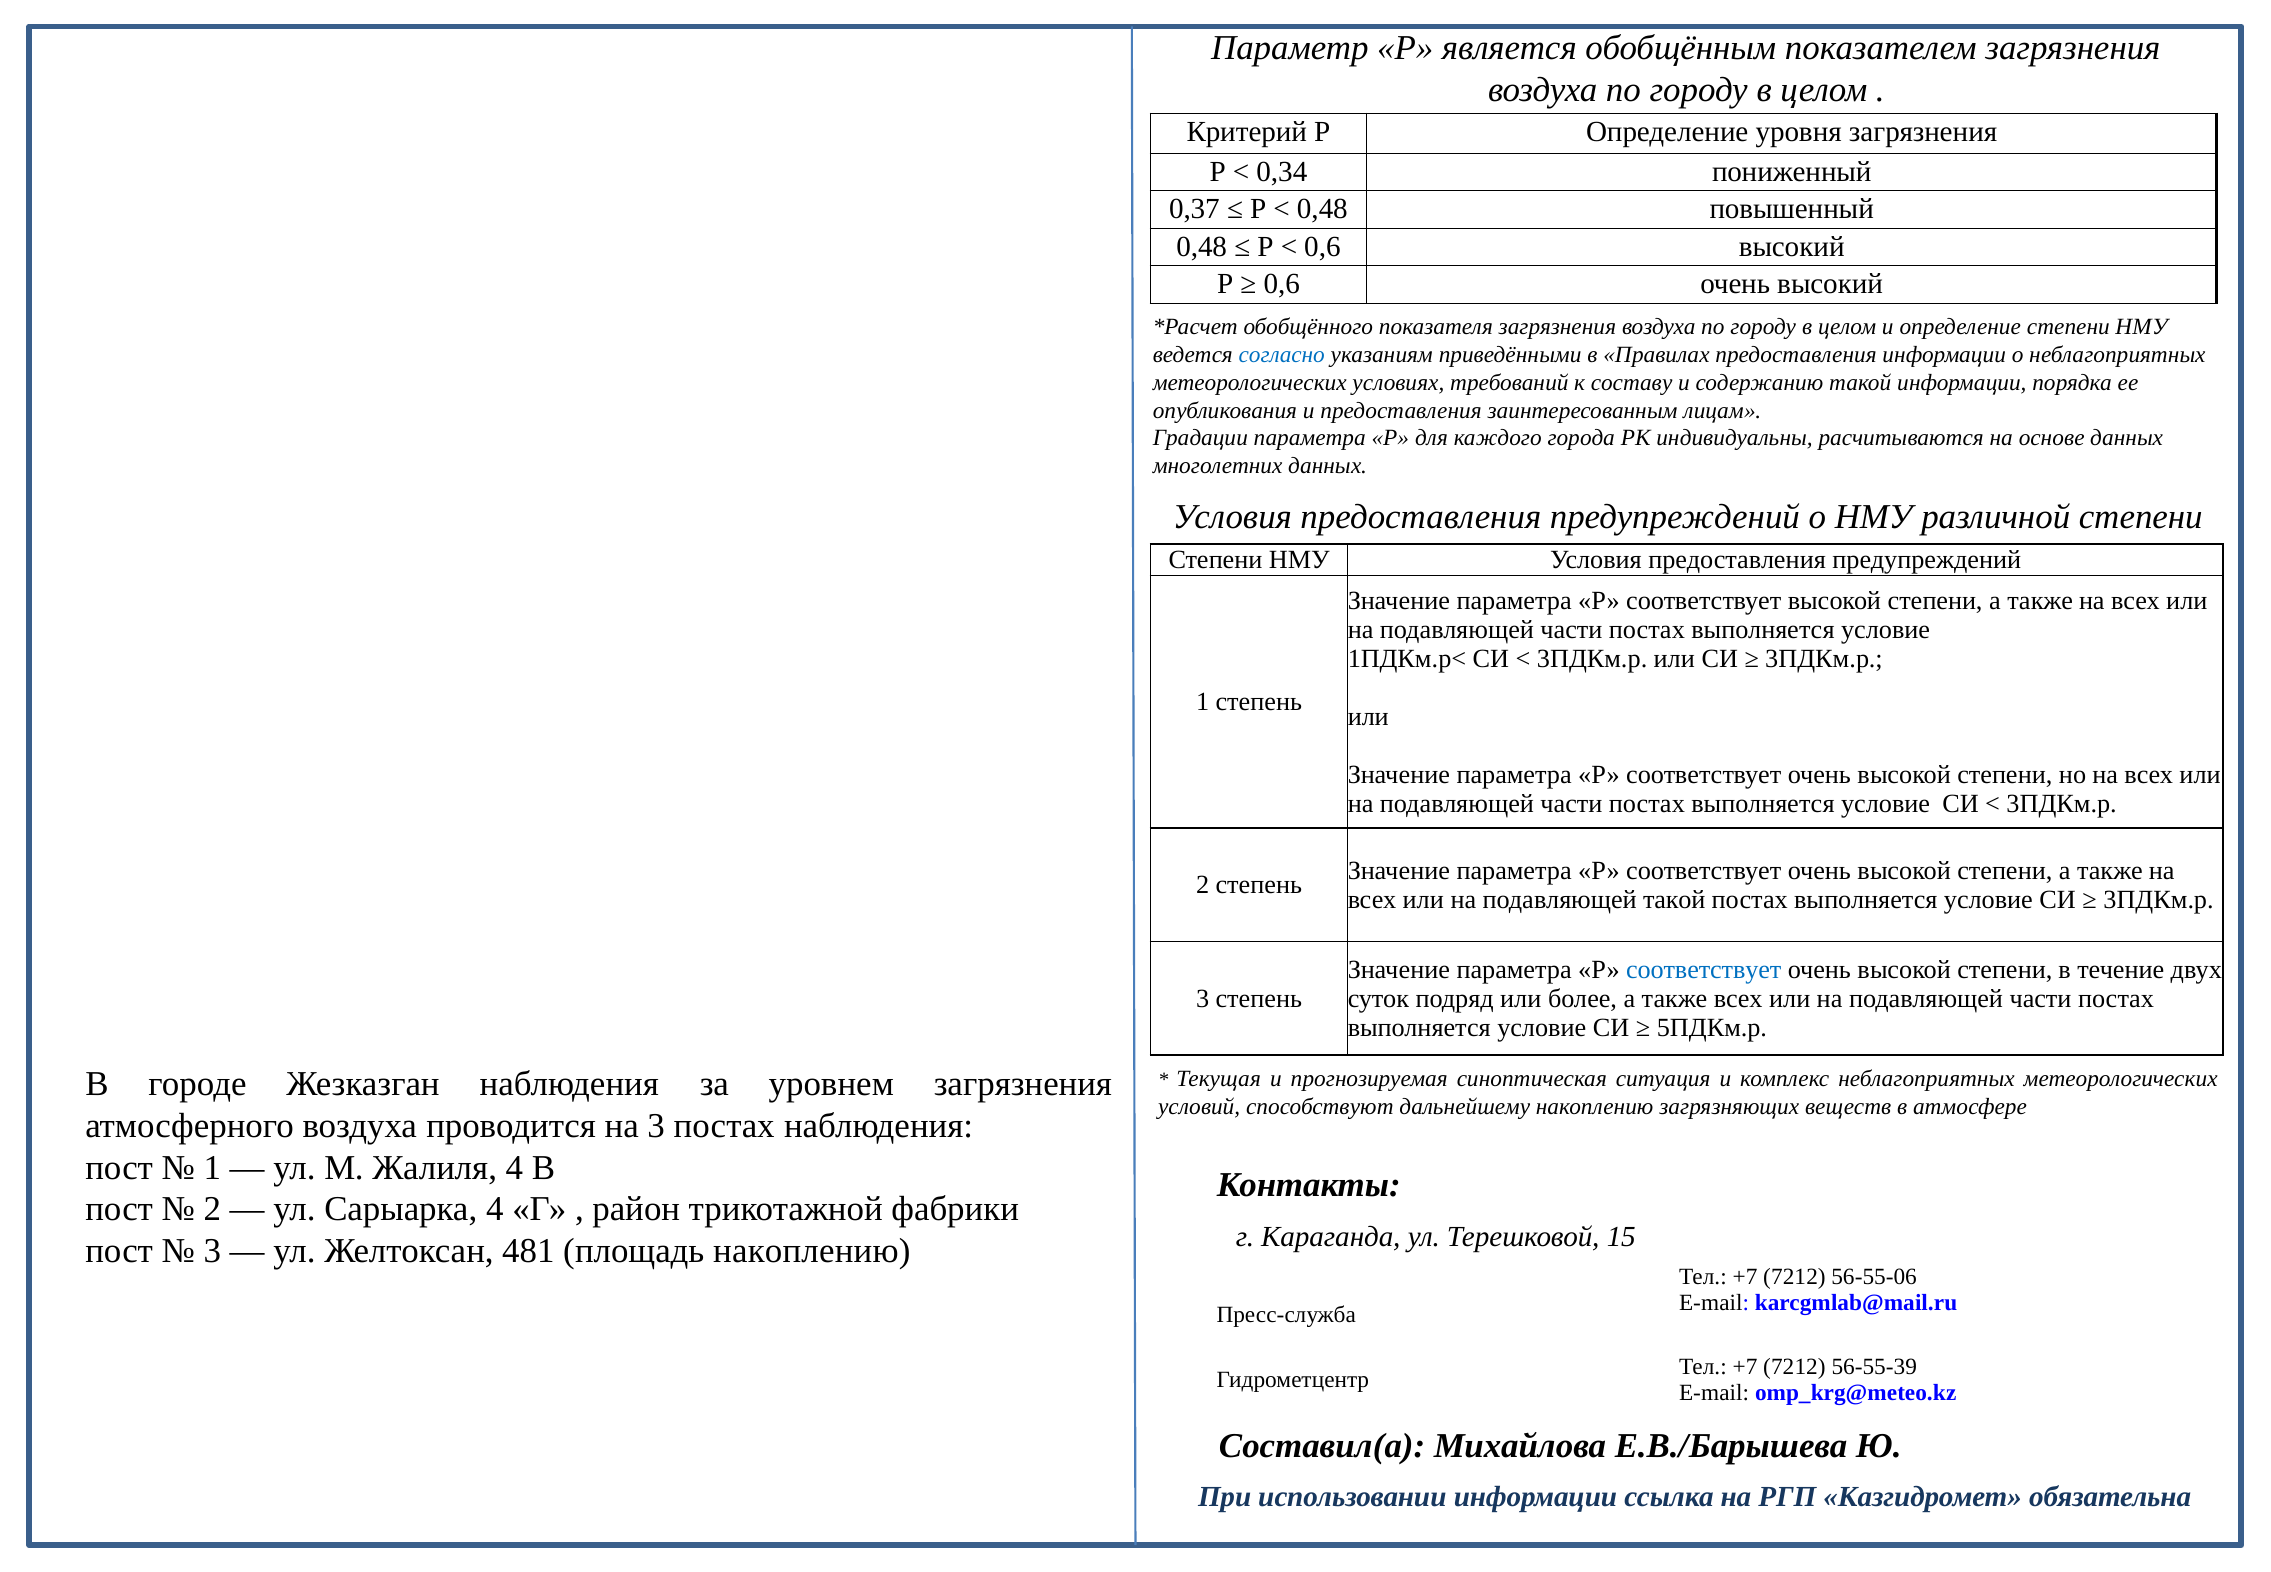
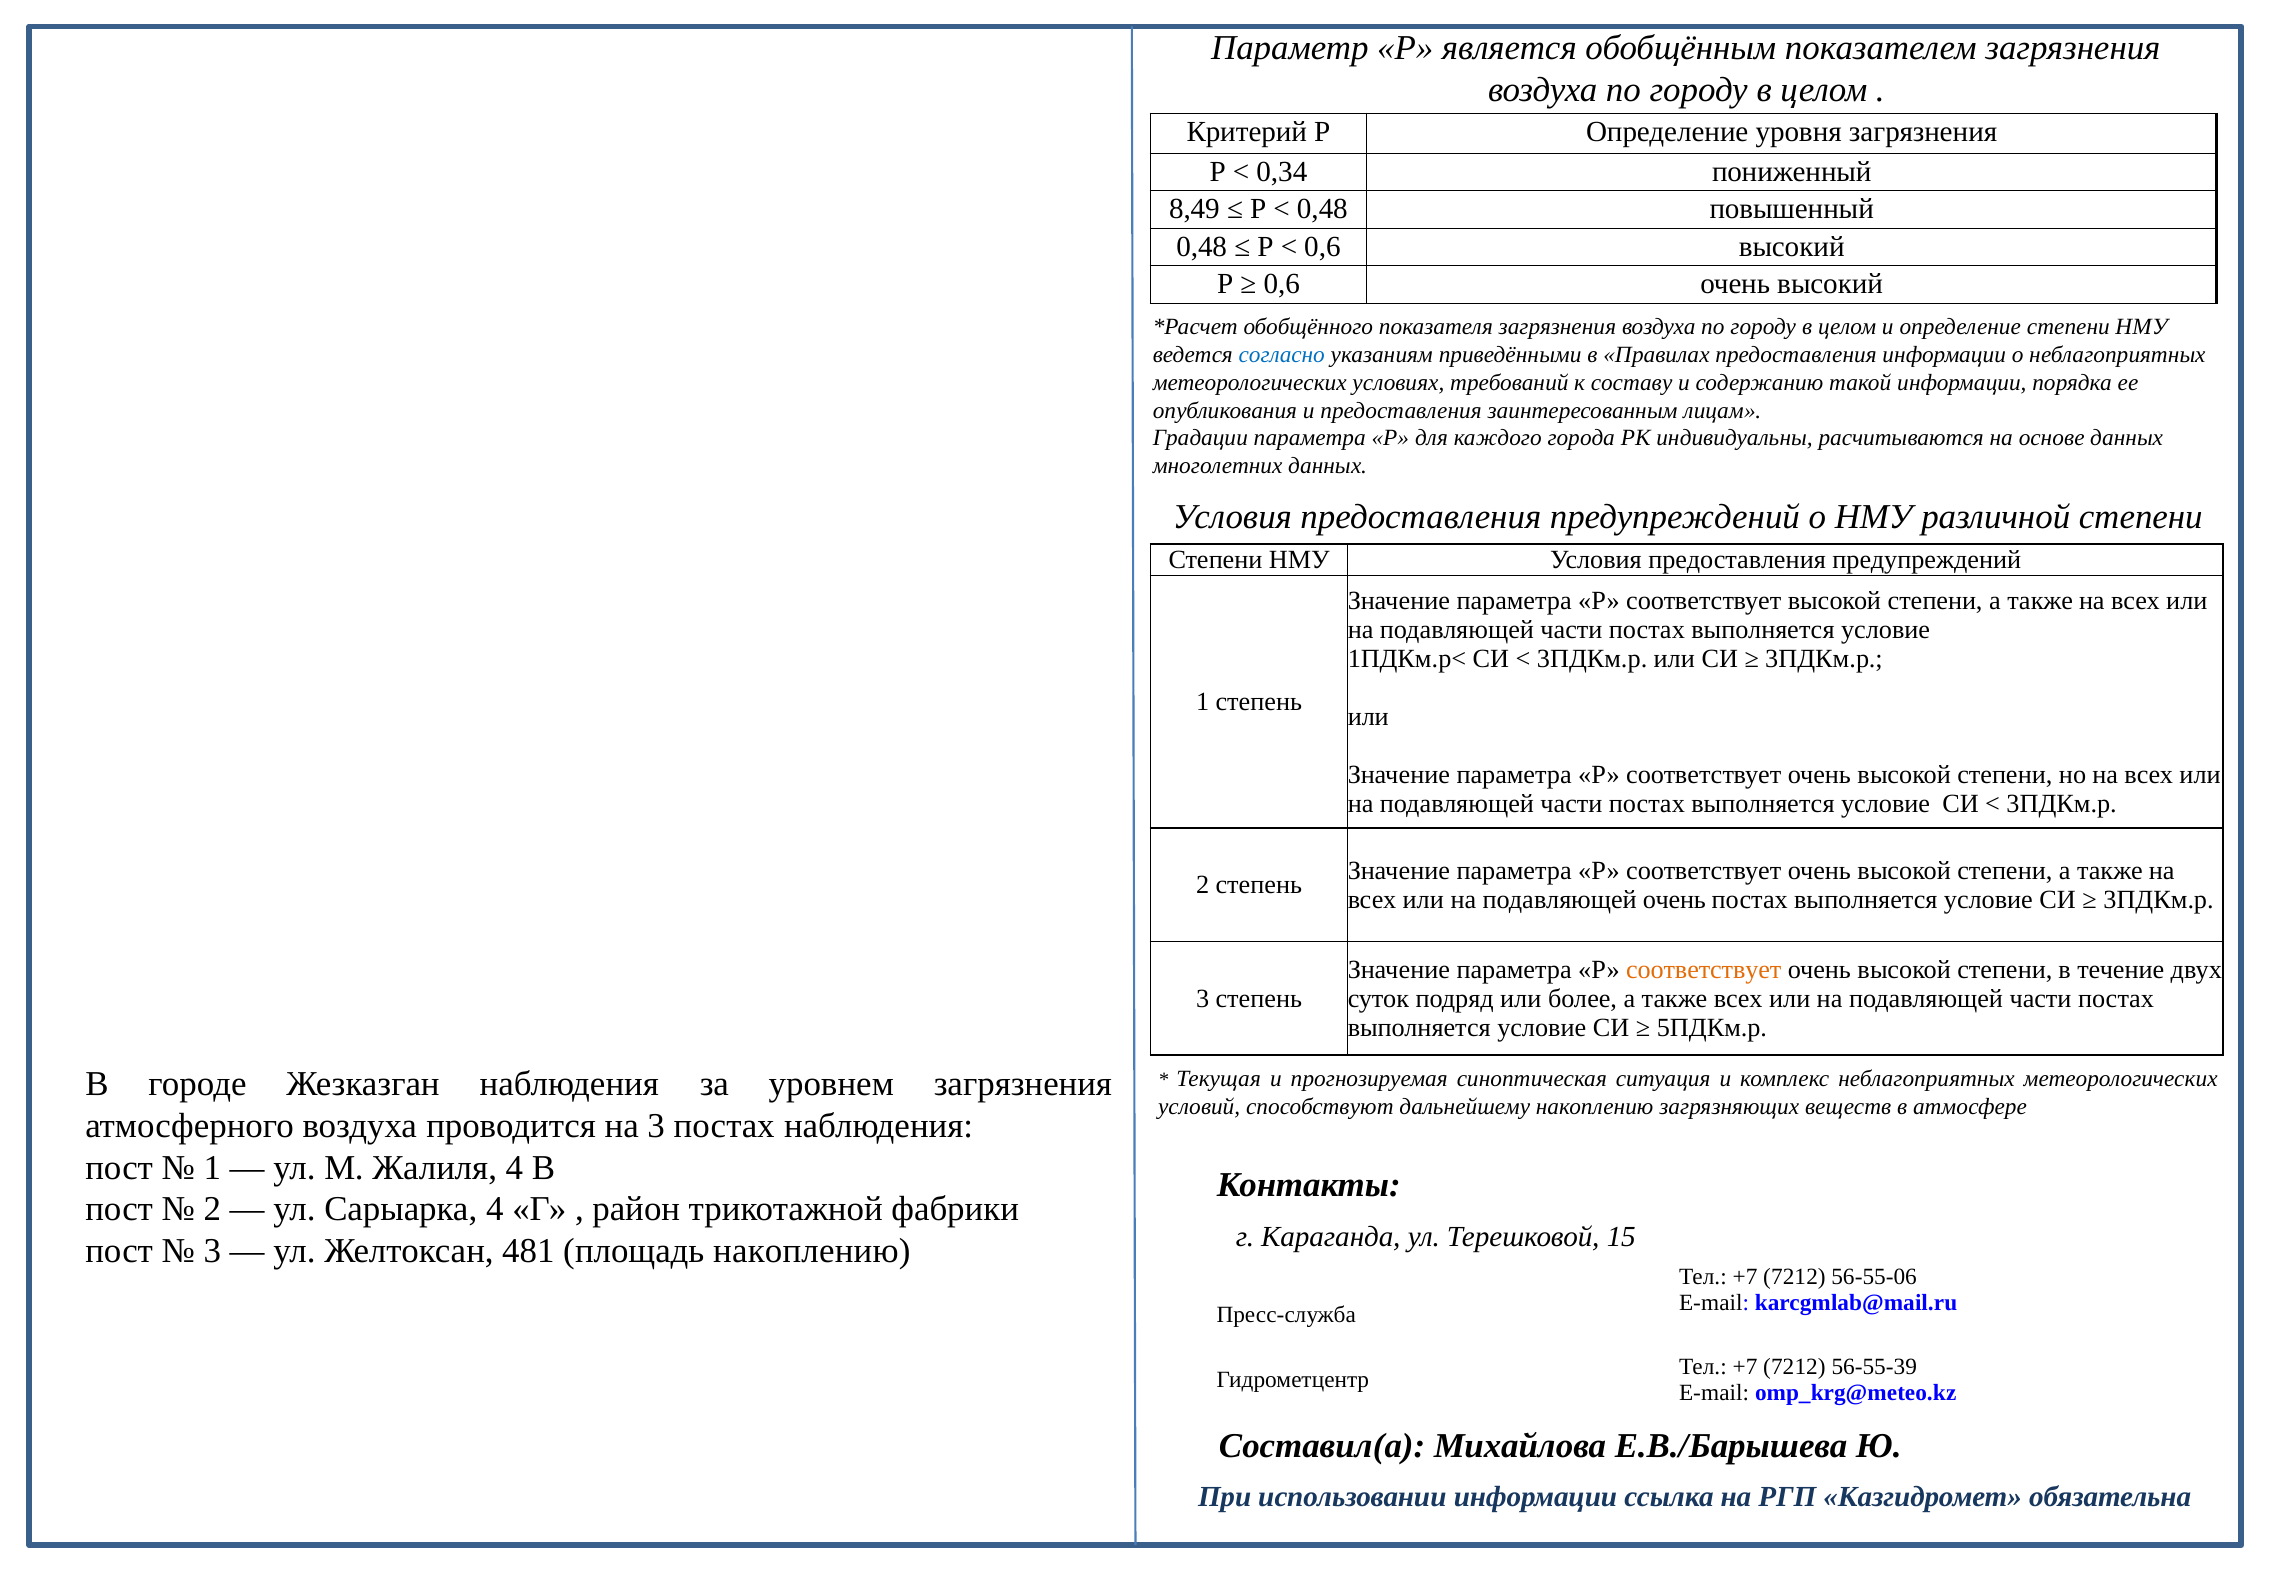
0,37: 0,37 -> 8,49 (1194, 209)
подавляющей такой: такой -> очень (1674, 900)
соответствует colour: blue -> orange (1704, 970)
